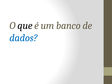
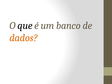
dados colour: blue -> orange (24, 38)
